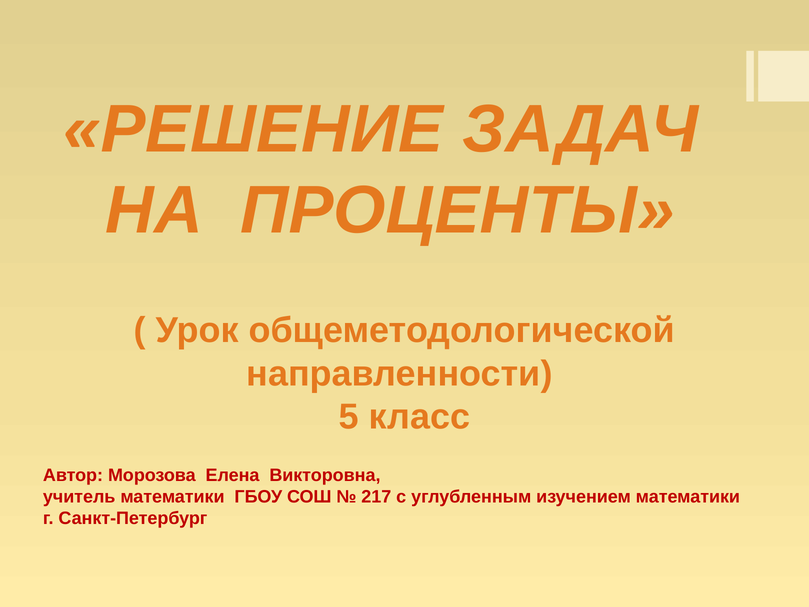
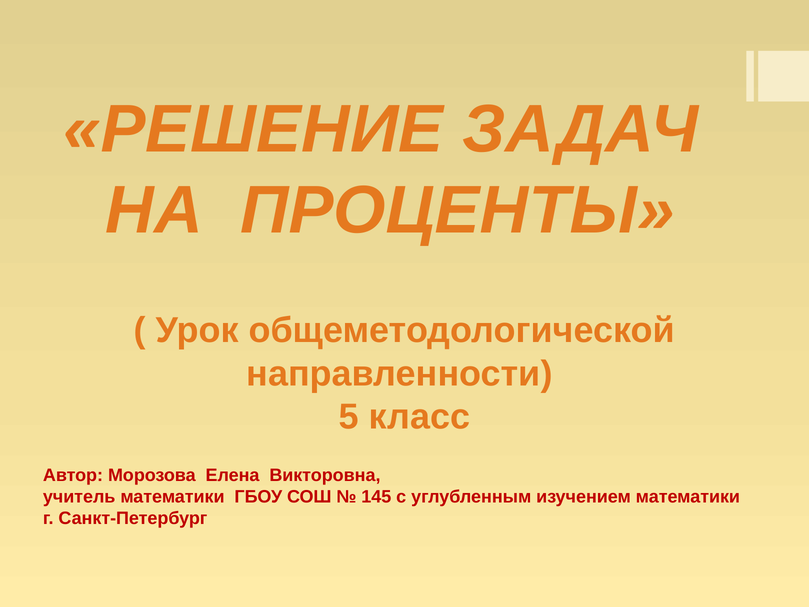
217: 217 -> 145 (376, 497)
